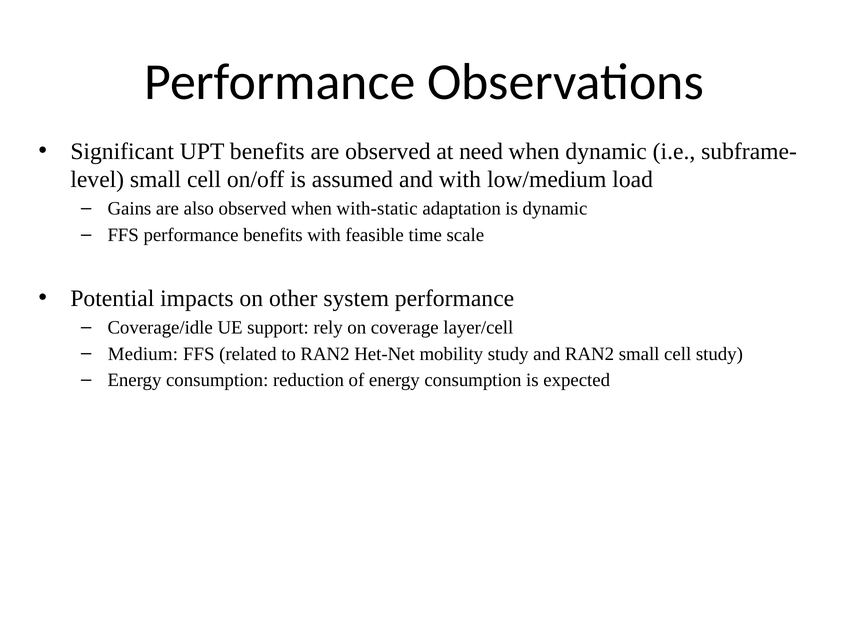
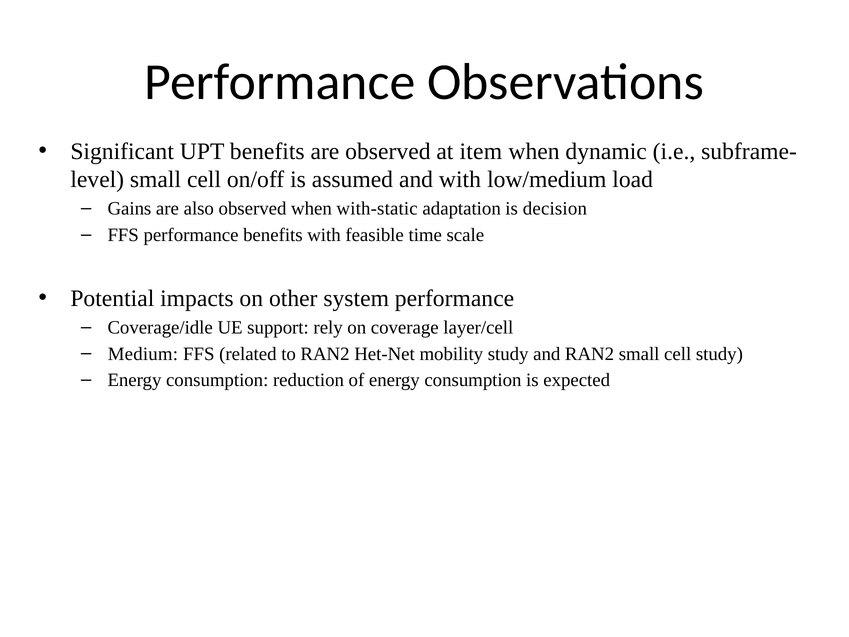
need: need -> item (481, 151)
is dynamic: dynamic -> decision (555, 208)
